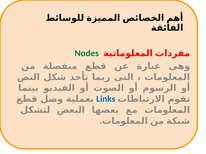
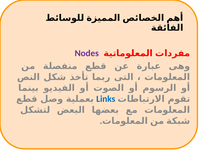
Nodes colour: green -> purple (87, 53)
